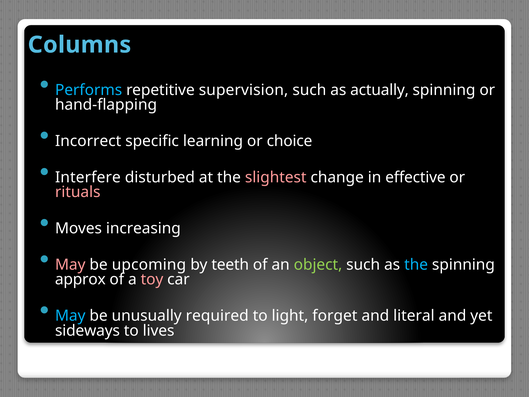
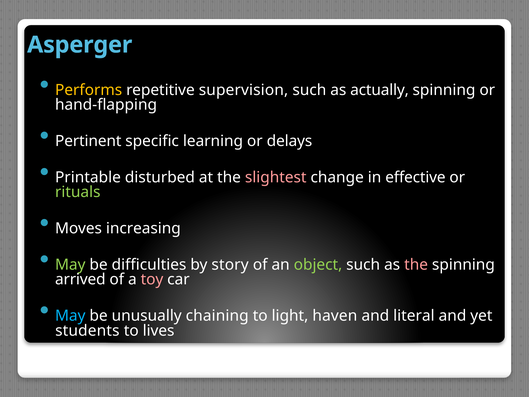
Columns: Columns -> Asperger (80, 45)
Performs colour: light blue -> yellow (89, 90)
Incorrect: Incorrect -> Pertinent (88, 141)
choice: choice -> delays (290, 141)
Interfere: Interfere -> Printable (88, 177)
rituals colour: pink -> light green (78, 192)
May colour: pink -> light green (70, 265)
upcoming: upcoming -> difficulties (149, 265)
teeth: teeth -> story (230, 265)
the colour: light blue -> pink (416, 265)
approx: approx -> arrived (80, 279)
required: required -> chaining (217, 316)
forget: forget -> haven (335, 316)
sideways: sideways -> students (87, 330)
